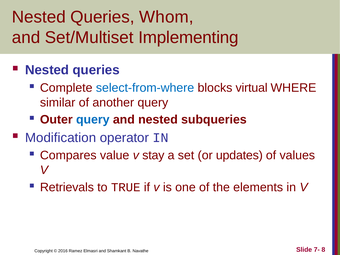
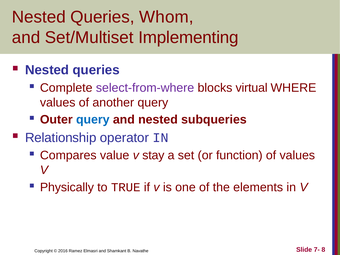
select-from-where colour: blue -> purple (145, 88)
similar: similar -> values (58, 102)
Modification: Modification -> Relationship (61, 138)
updates: updates -> function (239, 155)
Retrievals: Retrievals -> Physically (67, 187)
